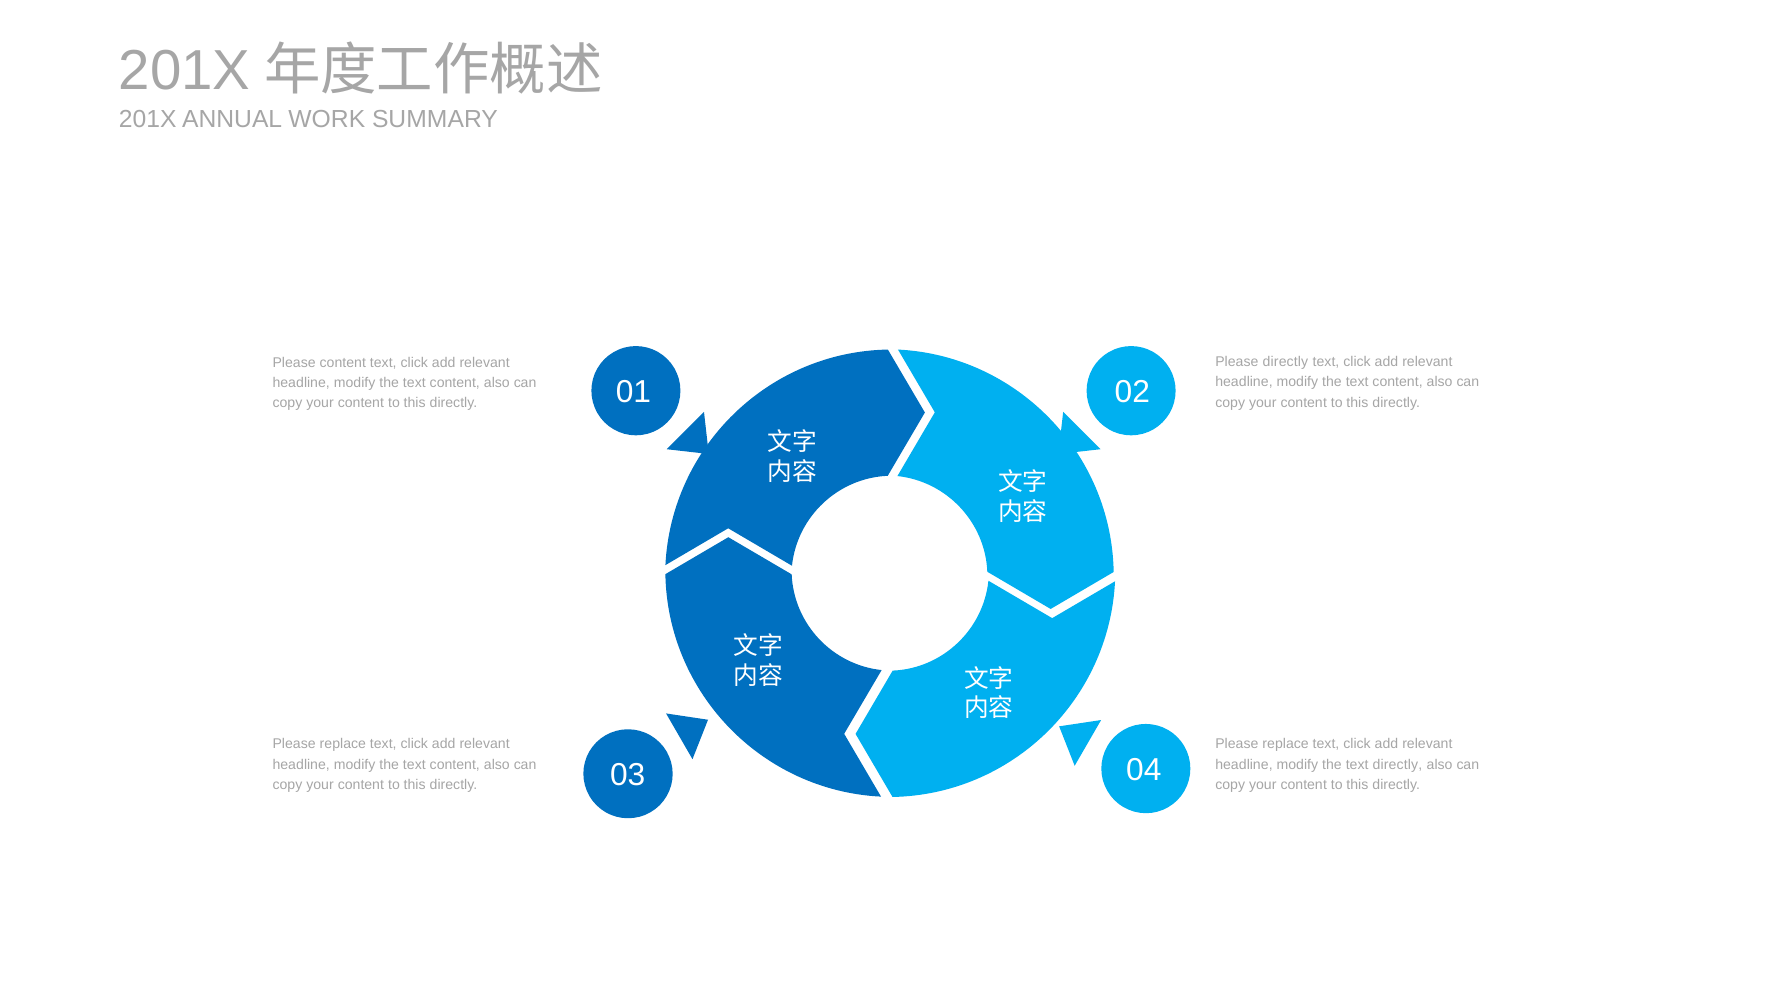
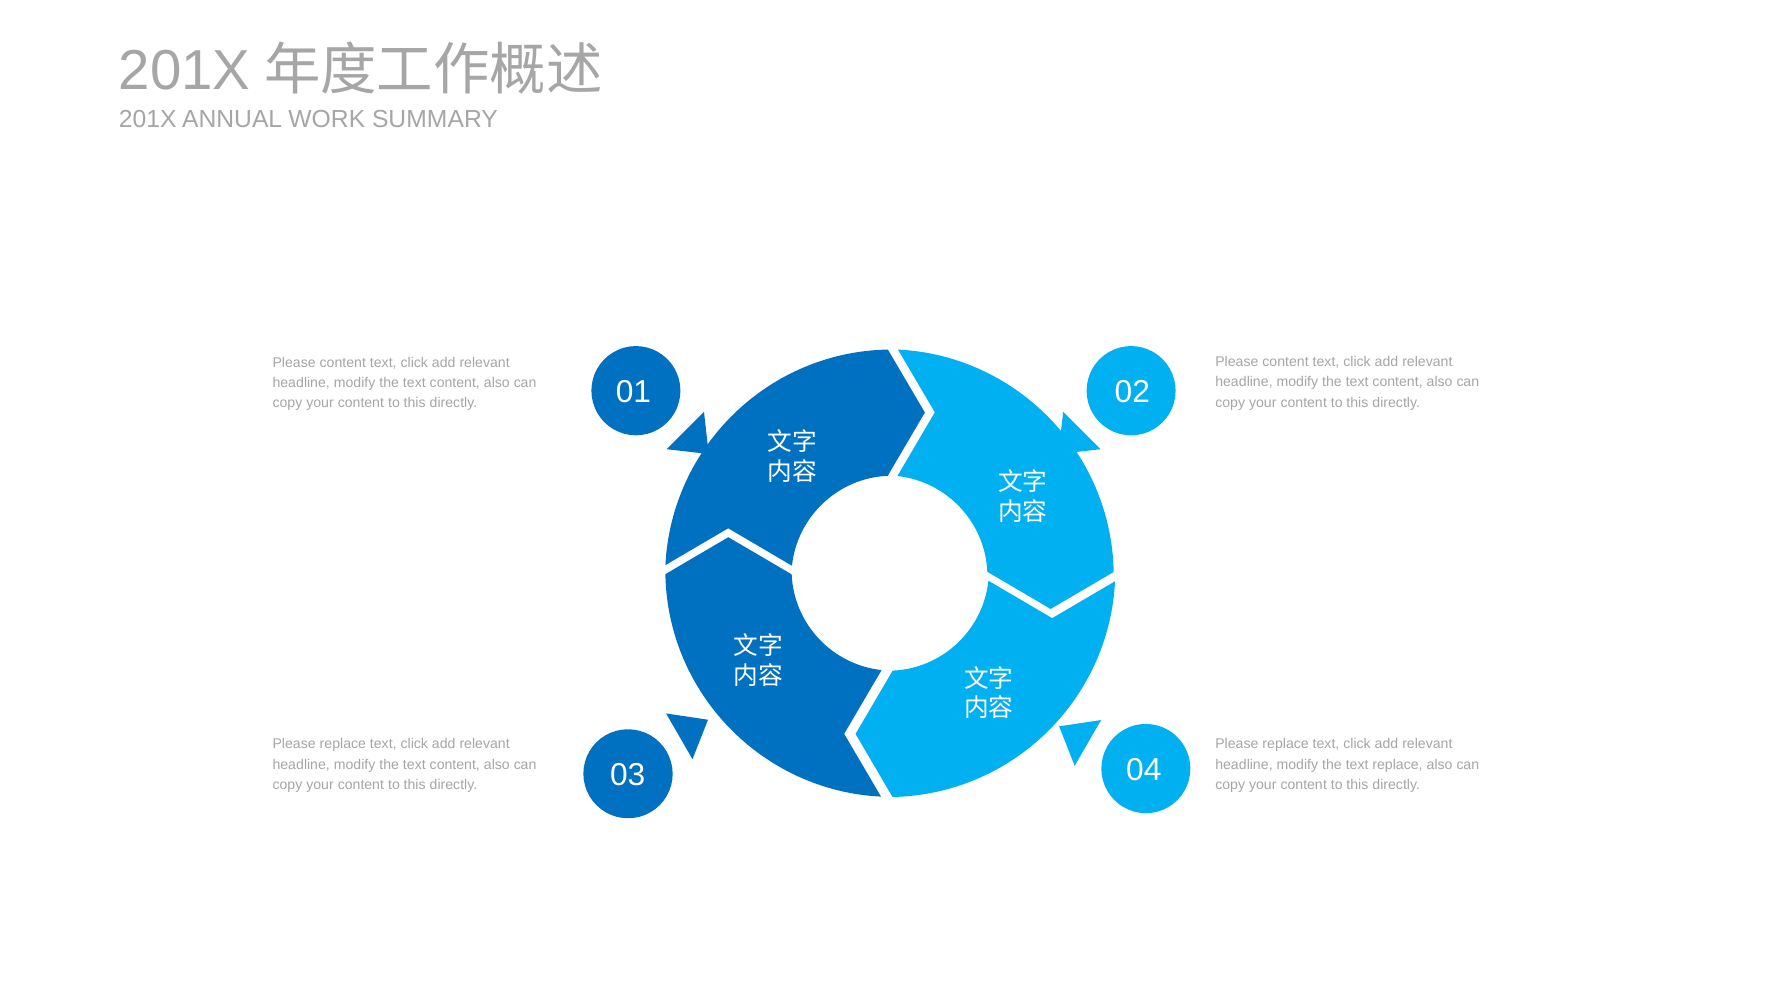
directly: directly -> content (1286, 362)
text directly: directly -> replace (1398, 765)
